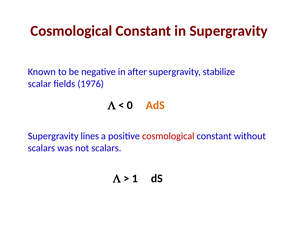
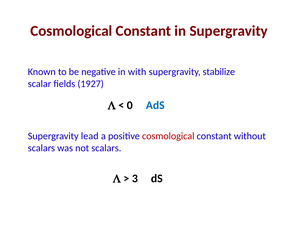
after: after -> with (137, 72)
1976: 1976 -> 1927 (91, 84)
AdS colour: orange -> blue (155, 105)
lines: lines -> lead (90, 136)
1: 1 -> 3 (135, 179)
